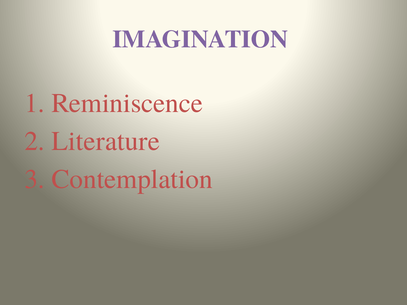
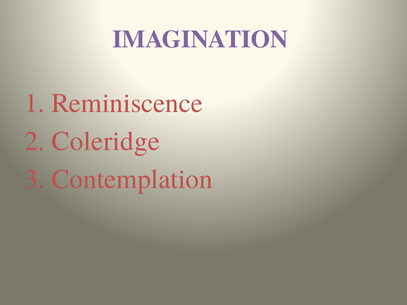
Literature: Literature -> Coleridge (106, 141)
